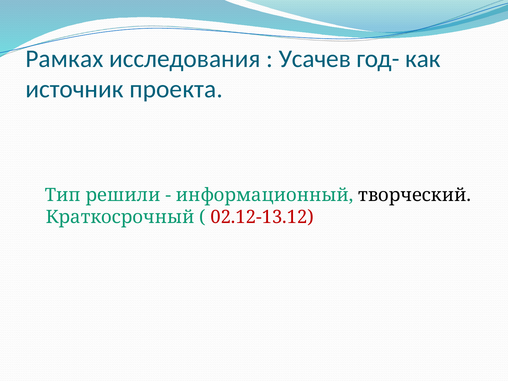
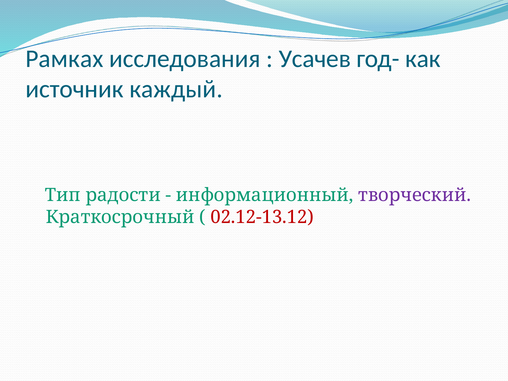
проекта: проекта -> каждый (176, 89)
решили: решили -> радости (123, 195)
творческий colour: black -> purple (415, 195)
